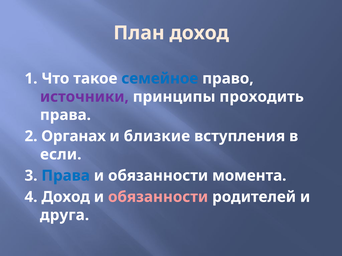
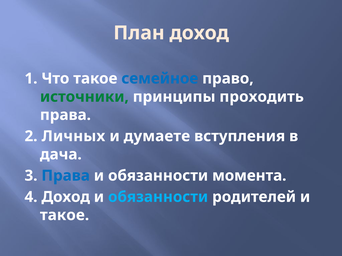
источники colour: purple -> green (84, 97)
Органах: Органах -> Личных (73, 136)
близкие: близкие -> думаете (157, 136)
если: если -> дача (61, 155)
обязанности colour: pink -> light blue (158, 197)
друга: друга -> такое (65, 216)
